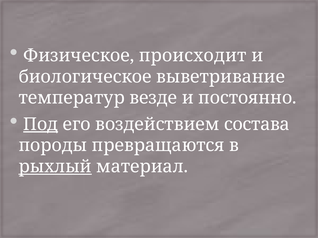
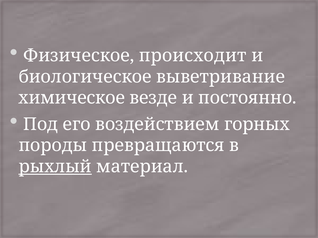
температур: температур -> химическое (72, 98)
Под underline: present -> none (41, 125)
состава: состава -> горных (257, 125)
